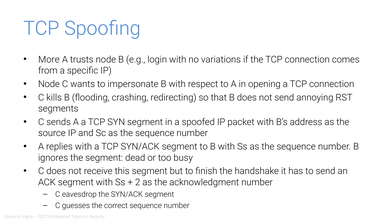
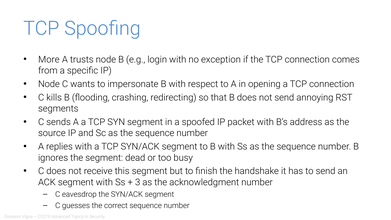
variations: variations -> exception (221, 59)
2: 2 -> 3 (138, 182)
